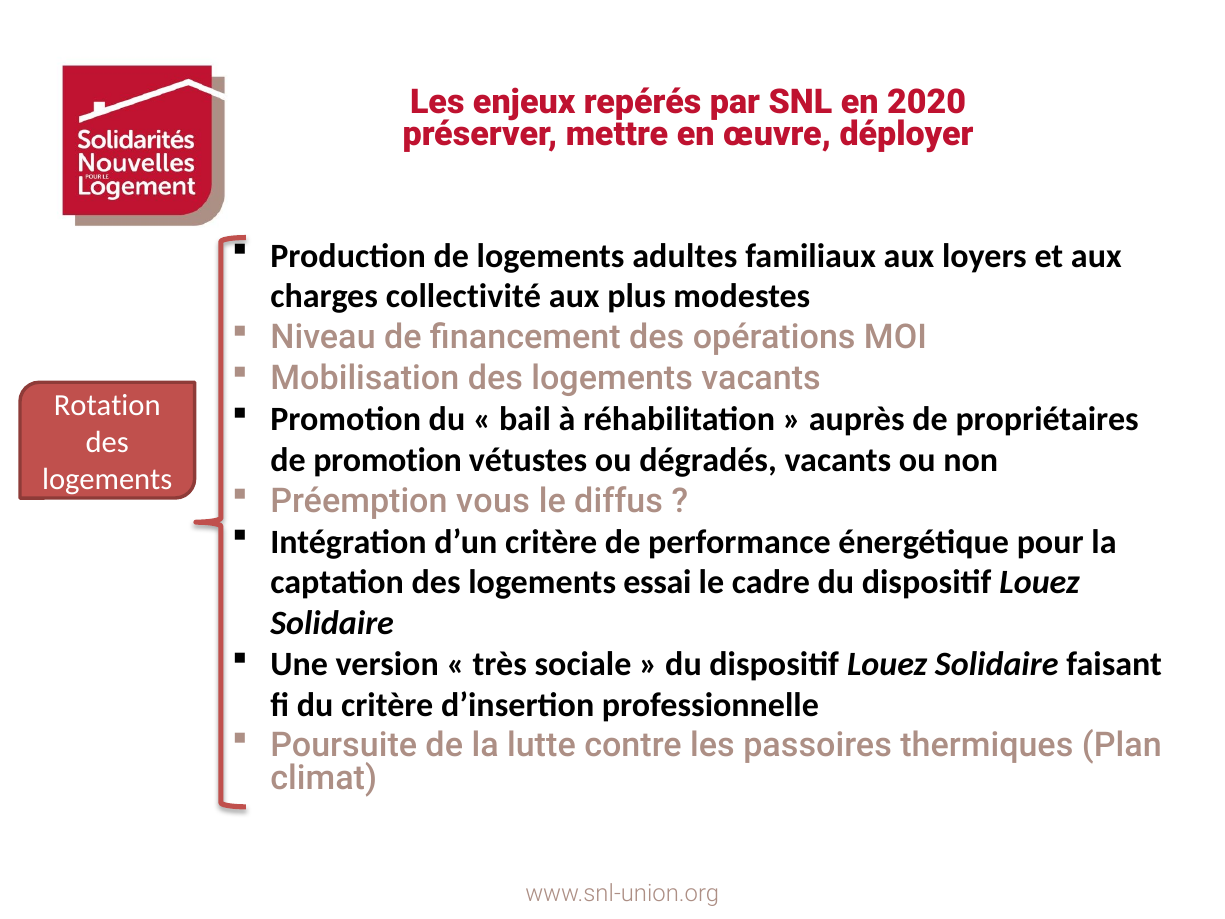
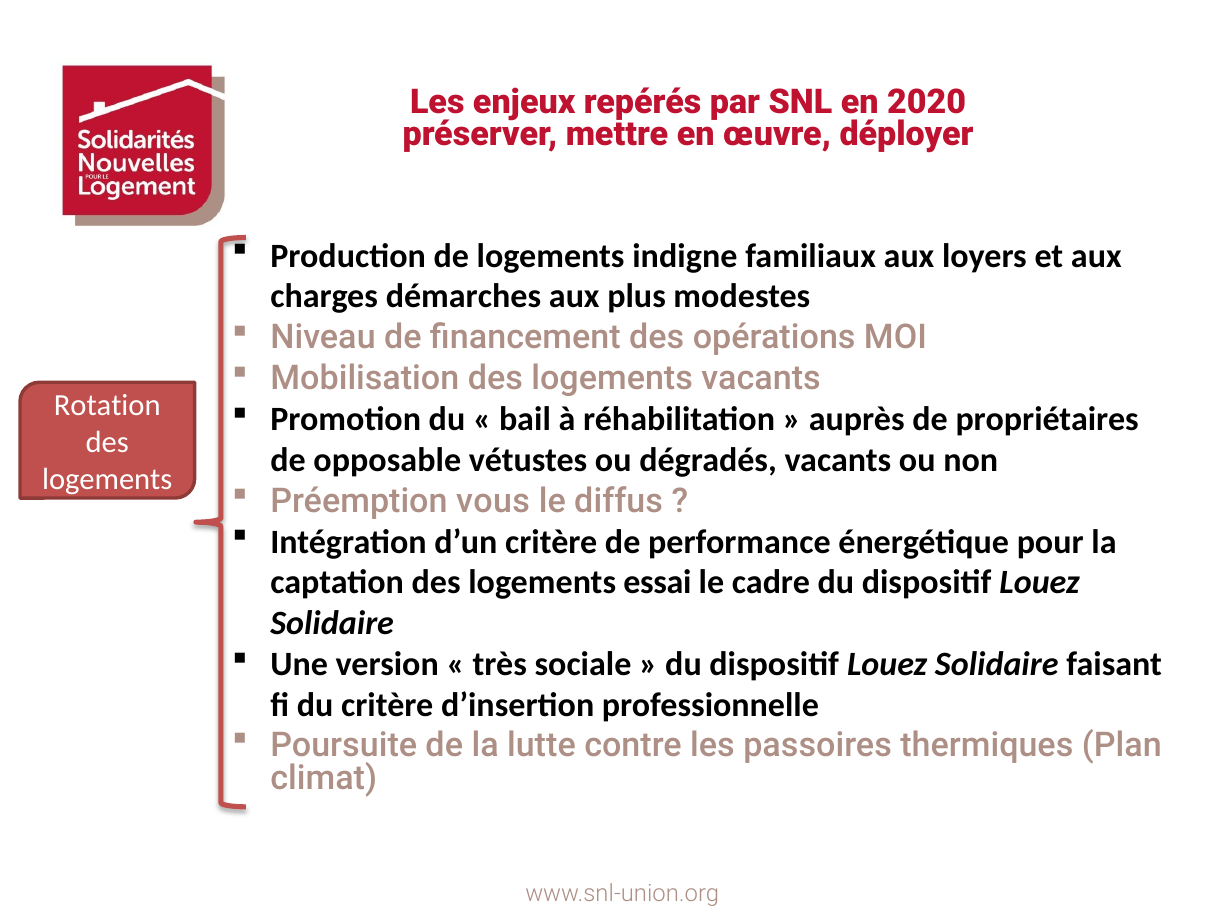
adultes: adultes -> indigne (685, 256)
collectivité: collectivité -> démarches (463, 297)
de promotion: promotion -> opposable (387, 460)
